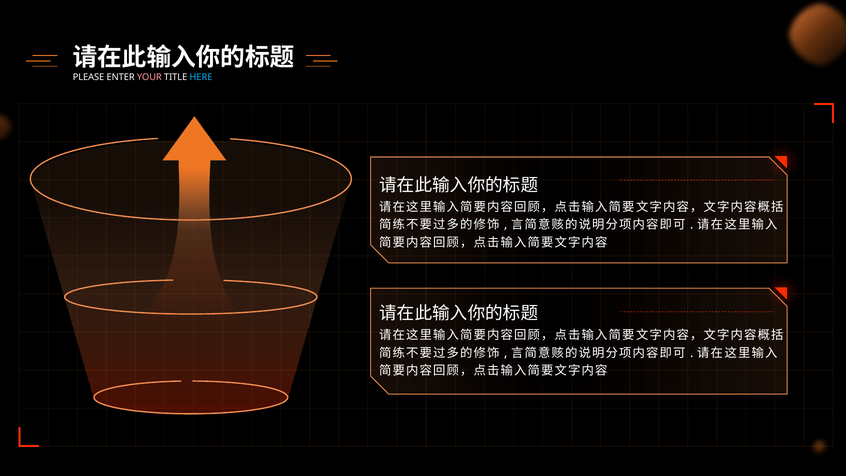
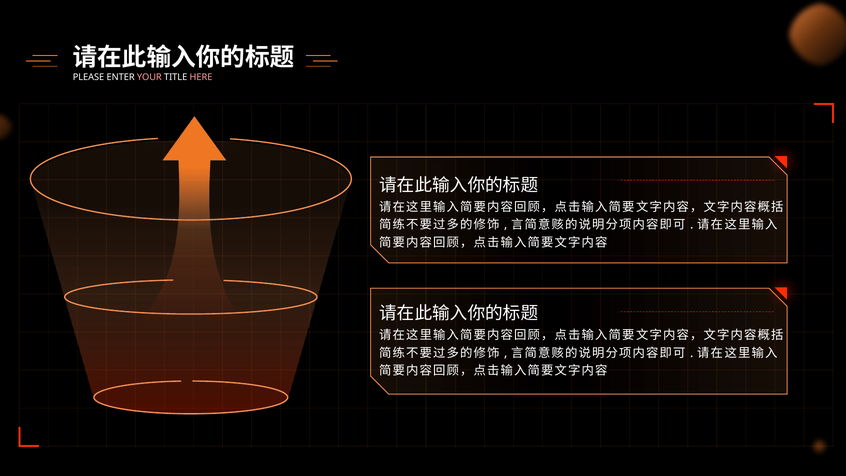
HERE colour: light blue -> pink (201, 77)
